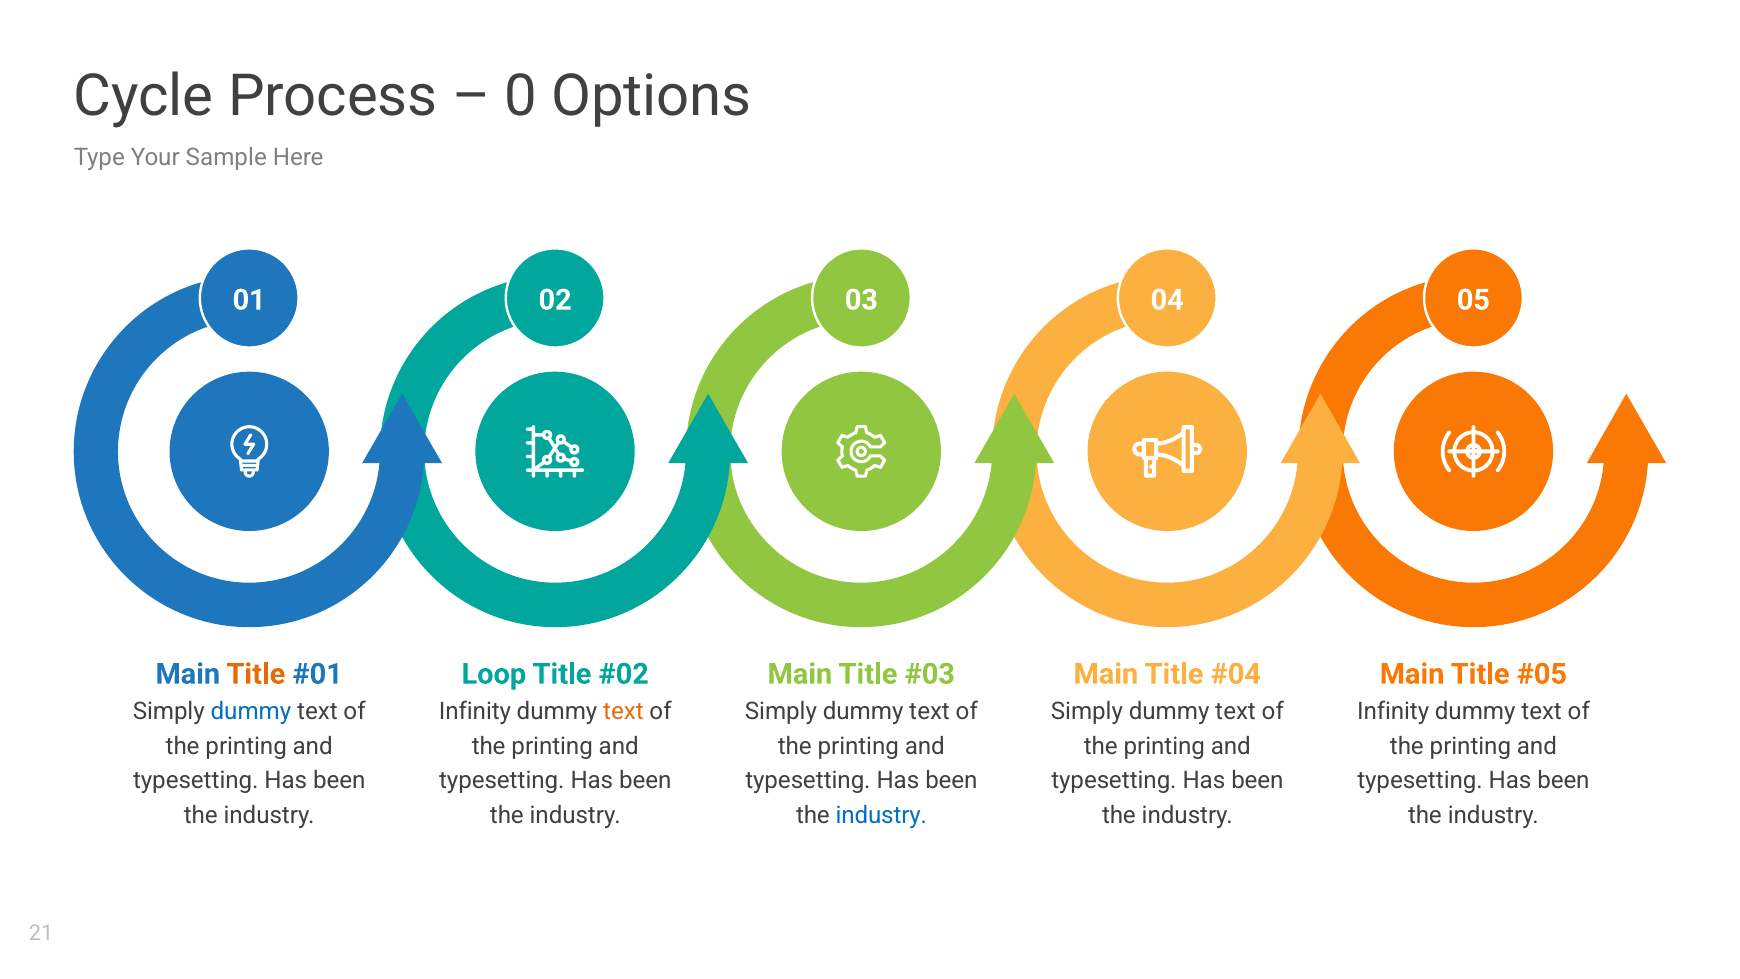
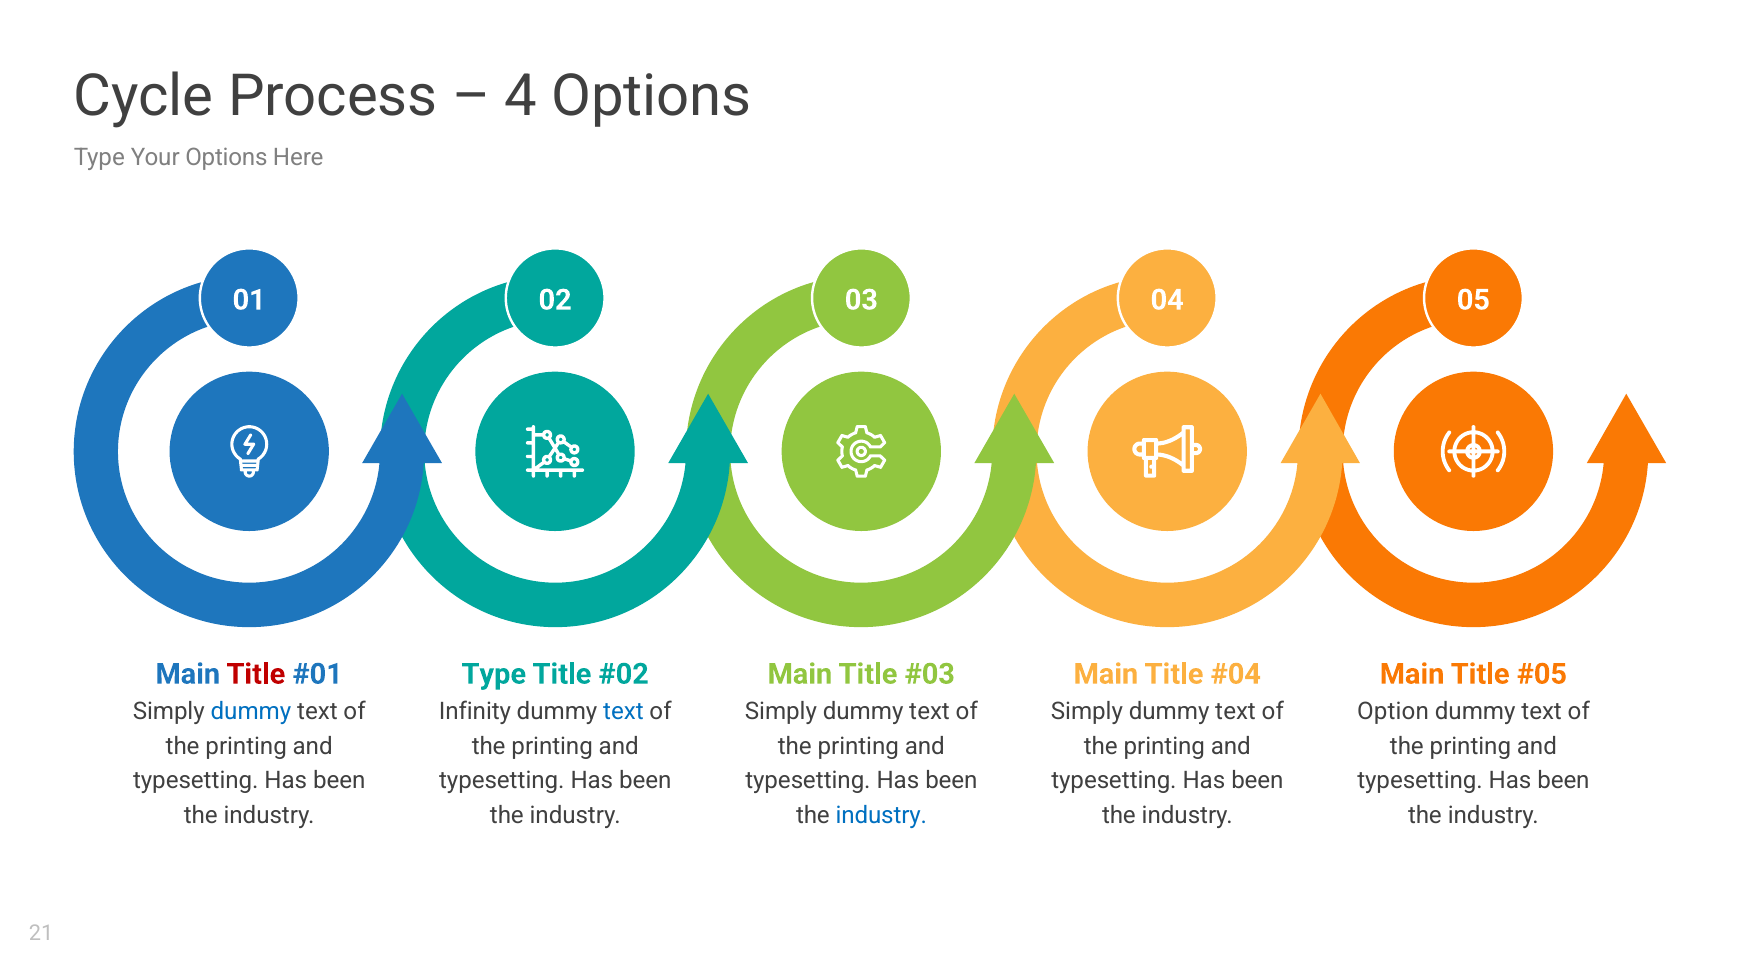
0: 0 -> 4 (521, 97)
Your Sample: Sample -> Options (226, 157)
Title colour: orange -> red (256, 674)
Loop: Loop -> Type (494, 674)
text colour: orange -> blue (623, 711)
Infinity: Infinity -> Option (1393, 711)
